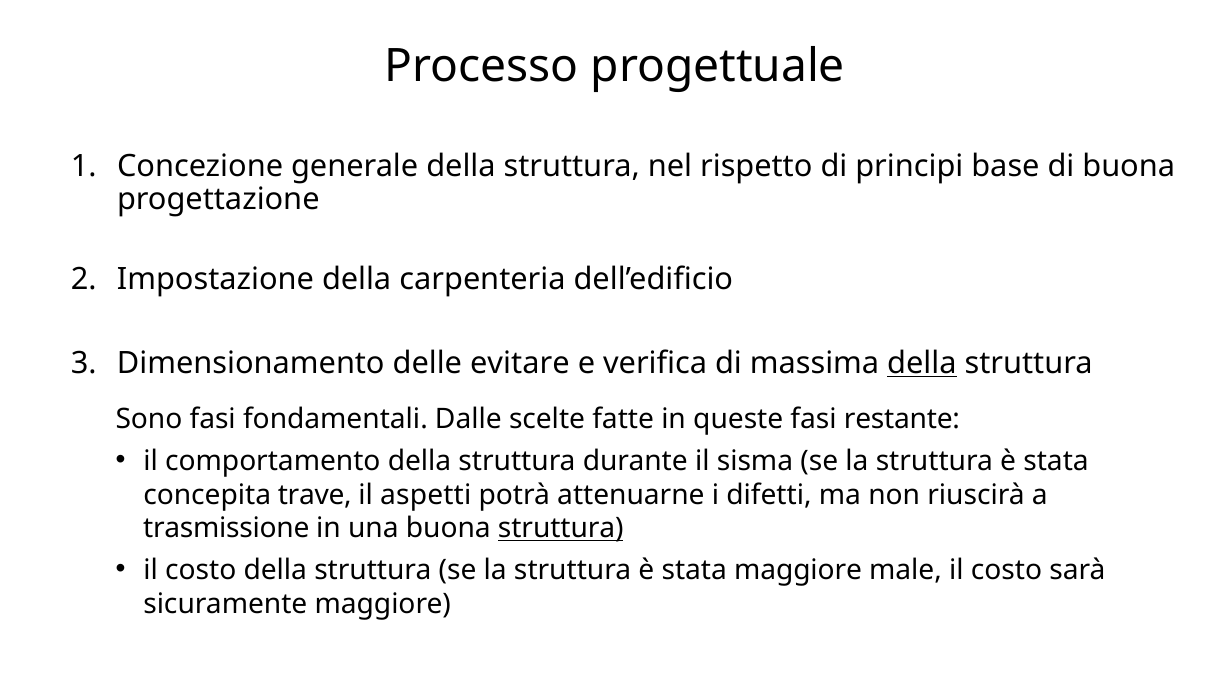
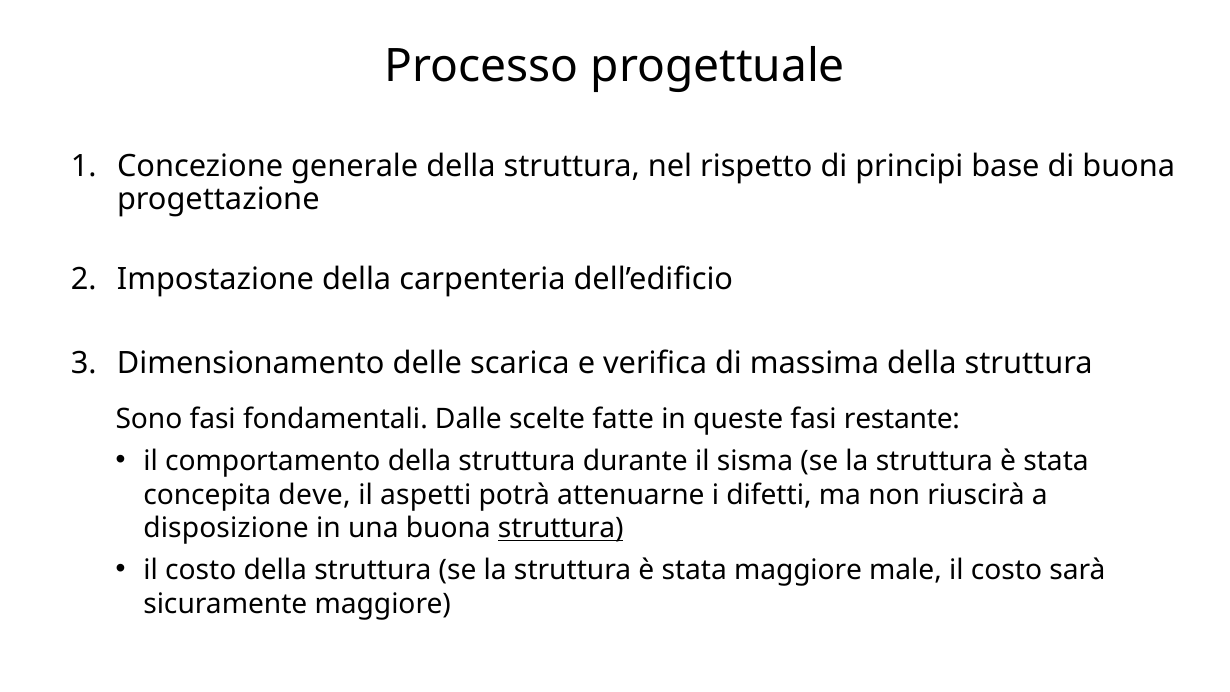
evitare: evitare -> scarica (520, 363)
della underline: present -> none (922, 363)
trave: trave -> deve (315, 495)
trasmissione: trasmissione -> disposizione (226, 528)
